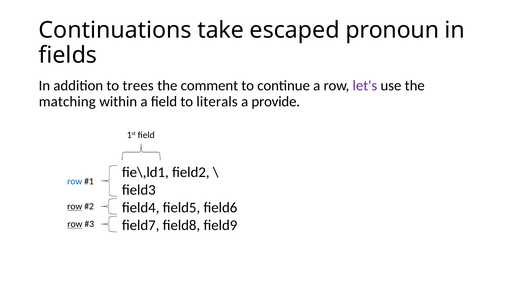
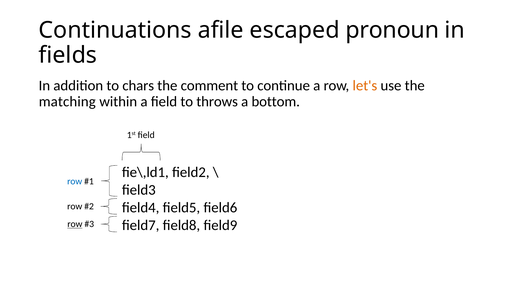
take: take -> afile (221, 30)
trees: trees -> chars (138, 86)
let's colour: purple -> orange (365, 86)
literals: literals -> throws (217, 102)
provide: provide -> bottom (276, 102)
row underline: present -> none (75, 207)
